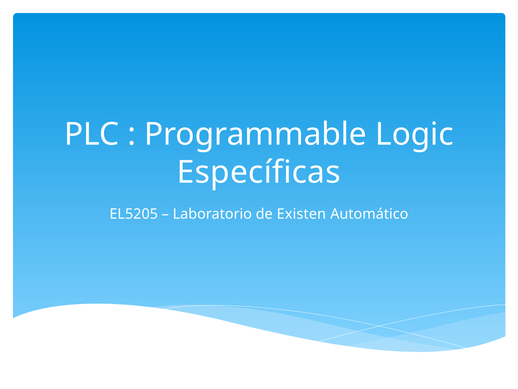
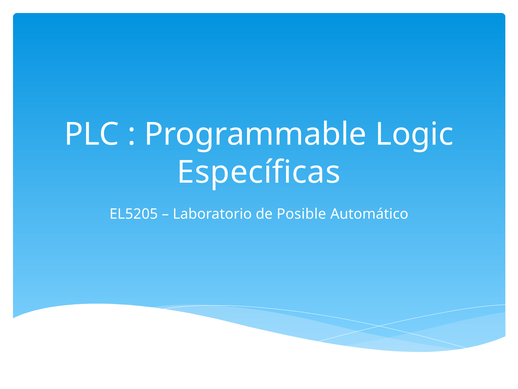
Existen: Existen -> Posible (301, 214)
